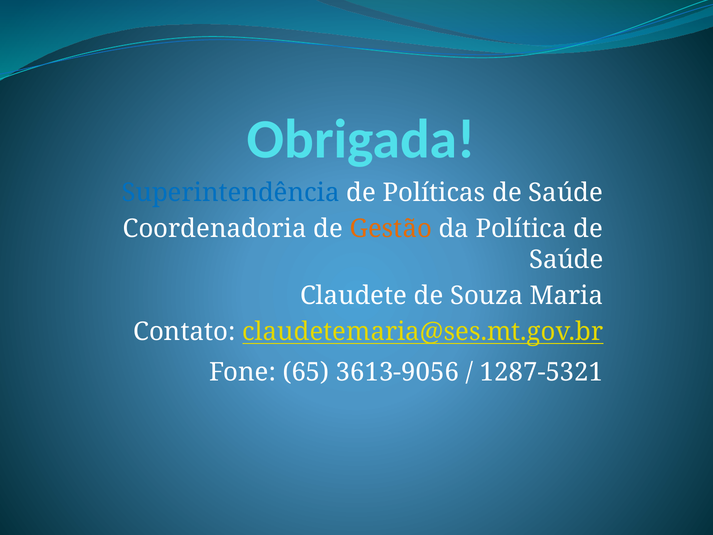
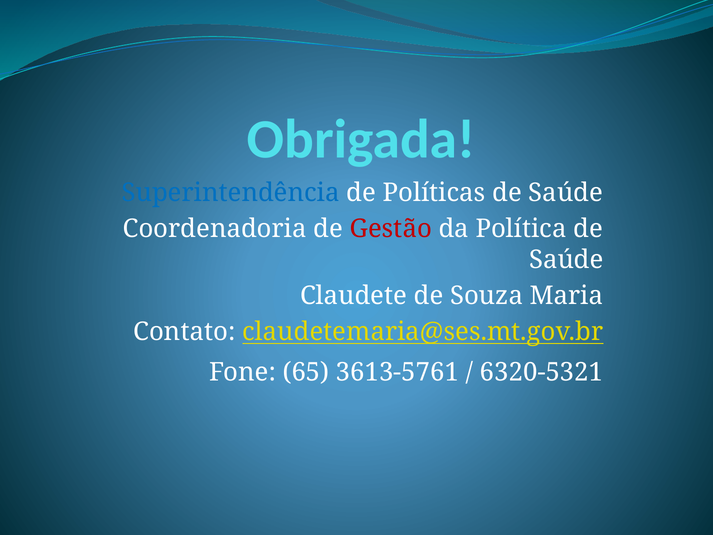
Gestão colour: orange -> red (391, 229)
3613-9056: 3613-9056 -> 3613-5761 (397, 372)
1287-5321: 1287-5321 -> 6320-5321 (542, 372)
